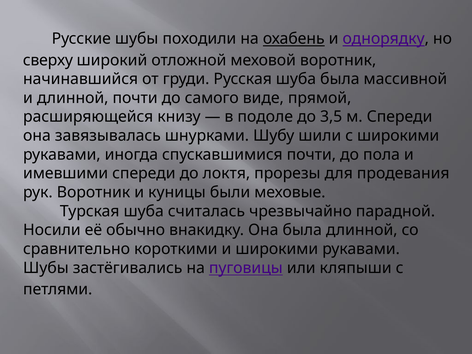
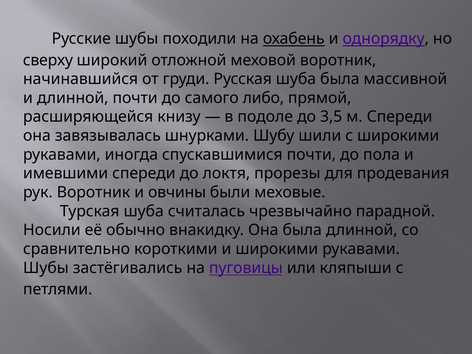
виде: виде -> либо (263, 98)
куницы: куницы -> овчины (177, 192)
